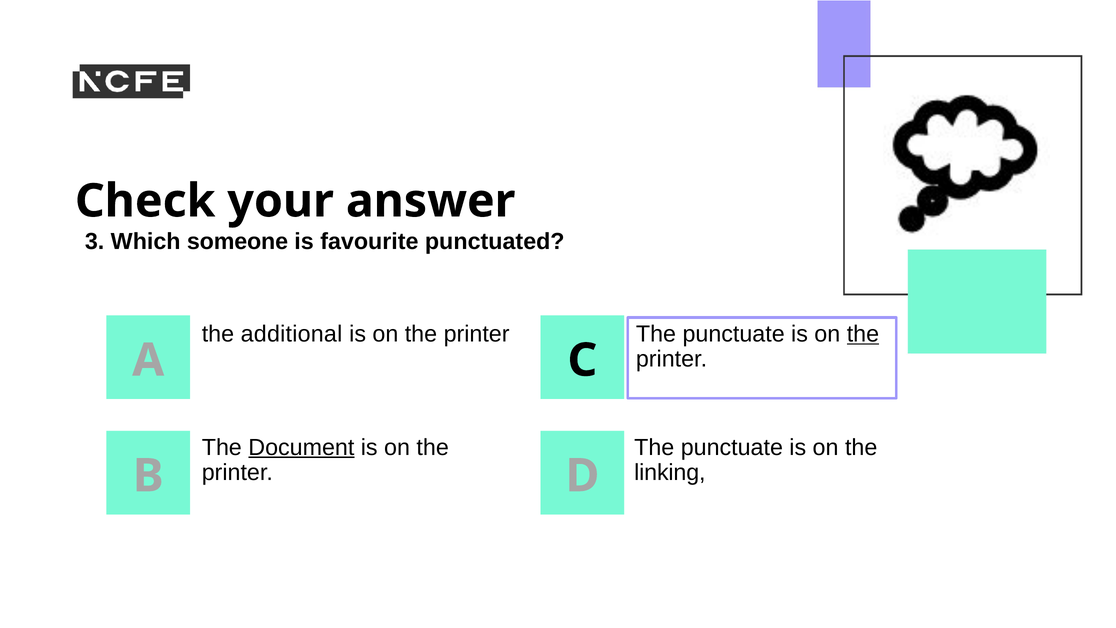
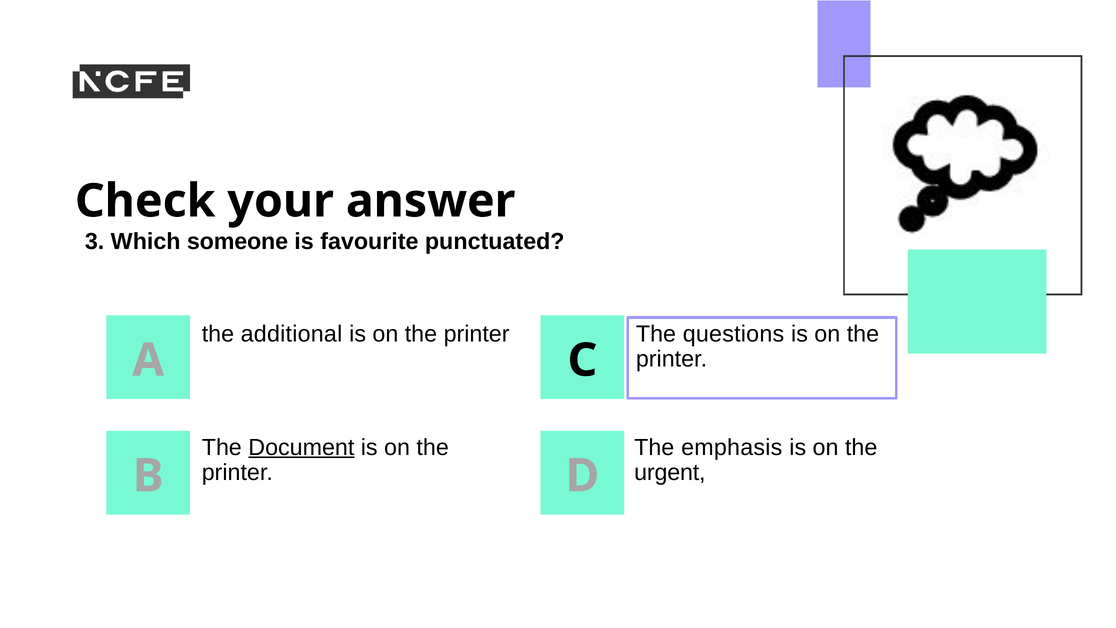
punctuate: punctuate -> questions (733, 334)
the underline: present -> none (863, 334)
punctuate: punctuate -> emphasis (732, 447)
linking: linking -> urgent (670, 472)
